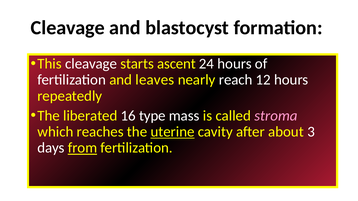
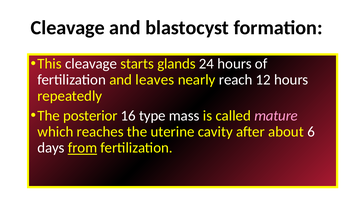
ascent: ascent -> glands (176, 64)
liberated: liberated -> posterior (90, 116)
stroma: stroma -> mature (276, 116)
uterine underline: present -> none (173, 132)
3: 3 -> 6 (311, 132)
